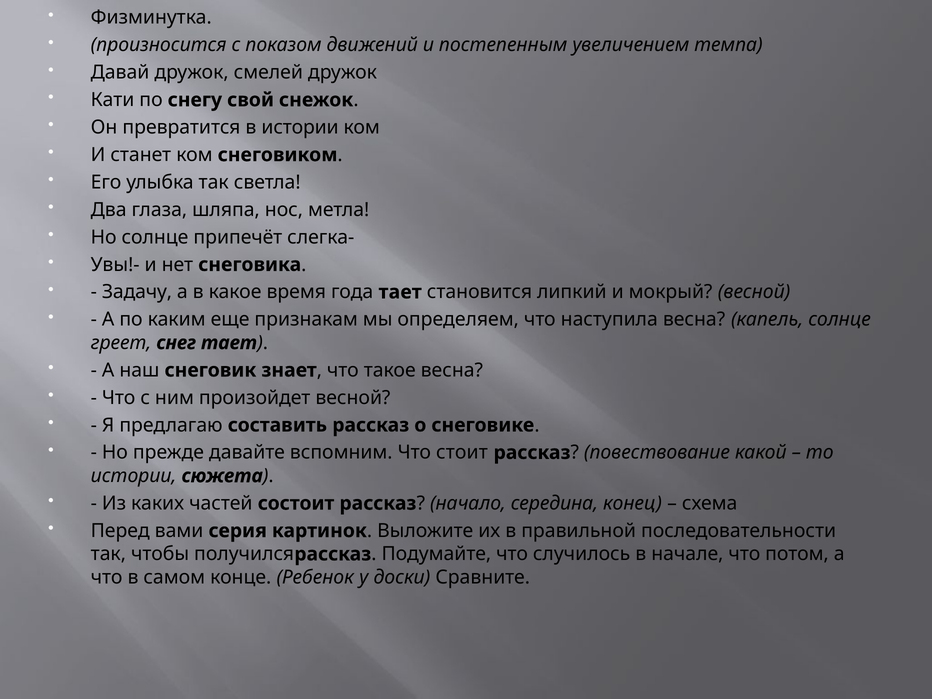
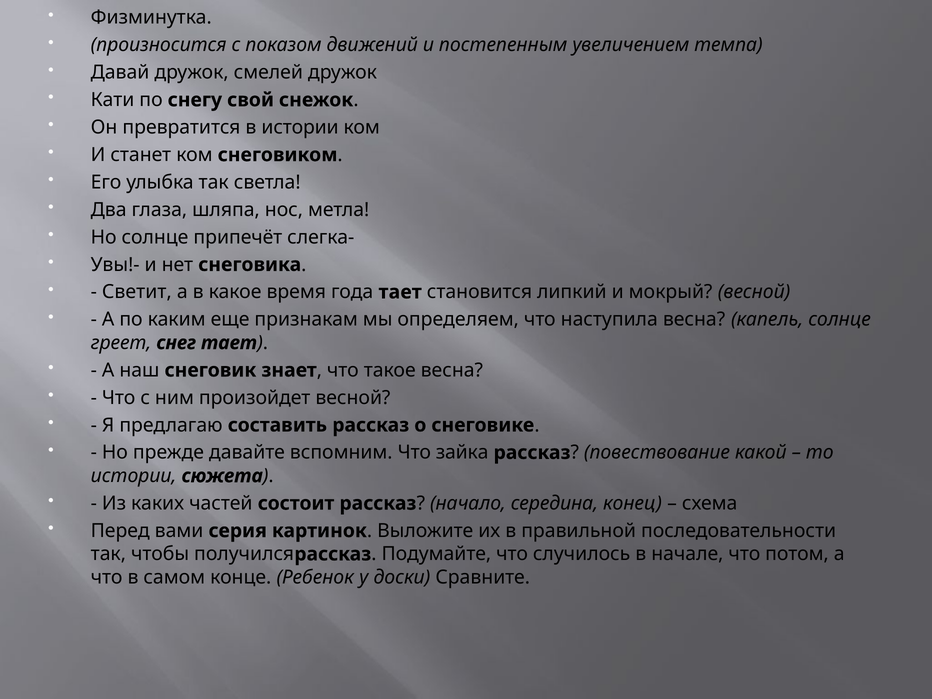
Задачу: Задачу -> Светит (137, 292)
стоит: стоит -> зайка (462, 453)
